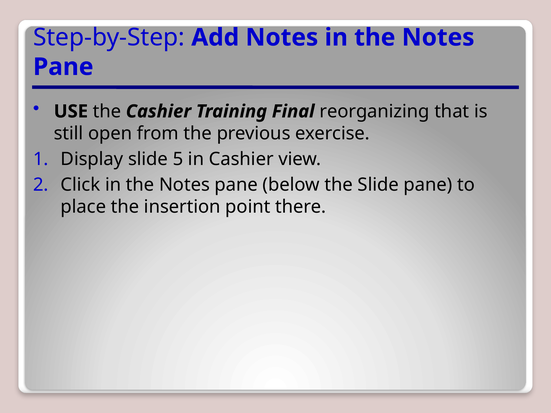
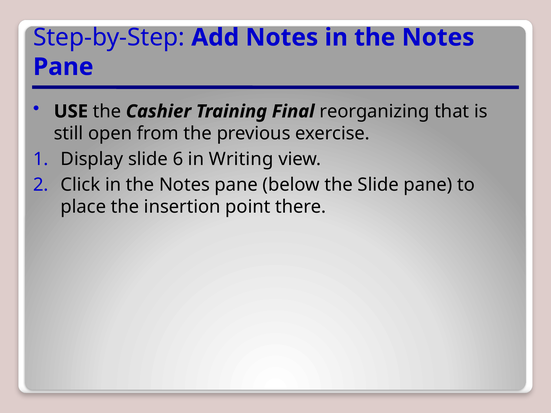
5: 5 -> 6 (178, 159)
in Cashier: Cashier -> Writing (241, 159)
